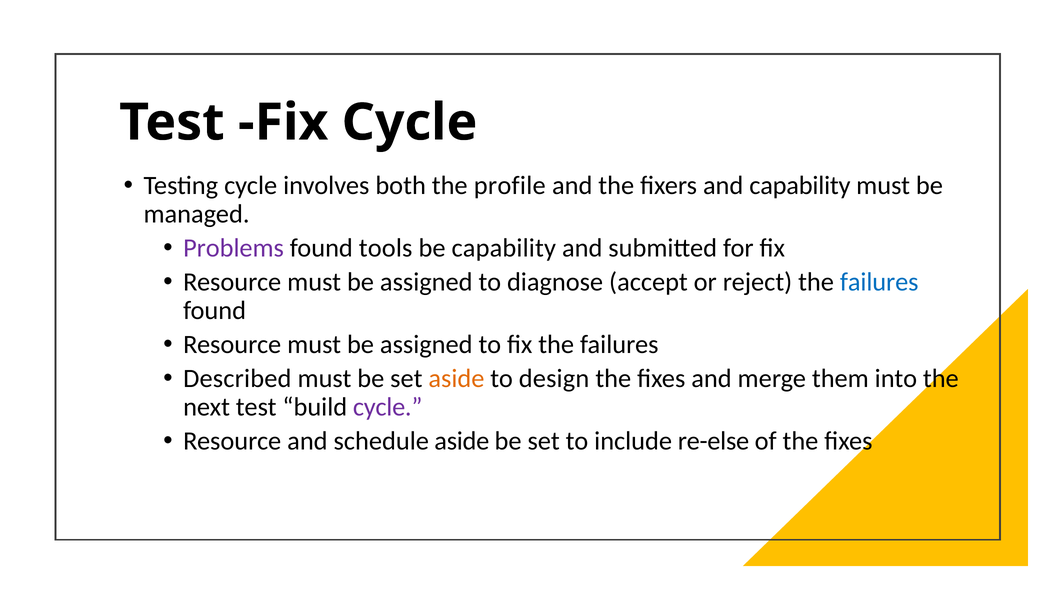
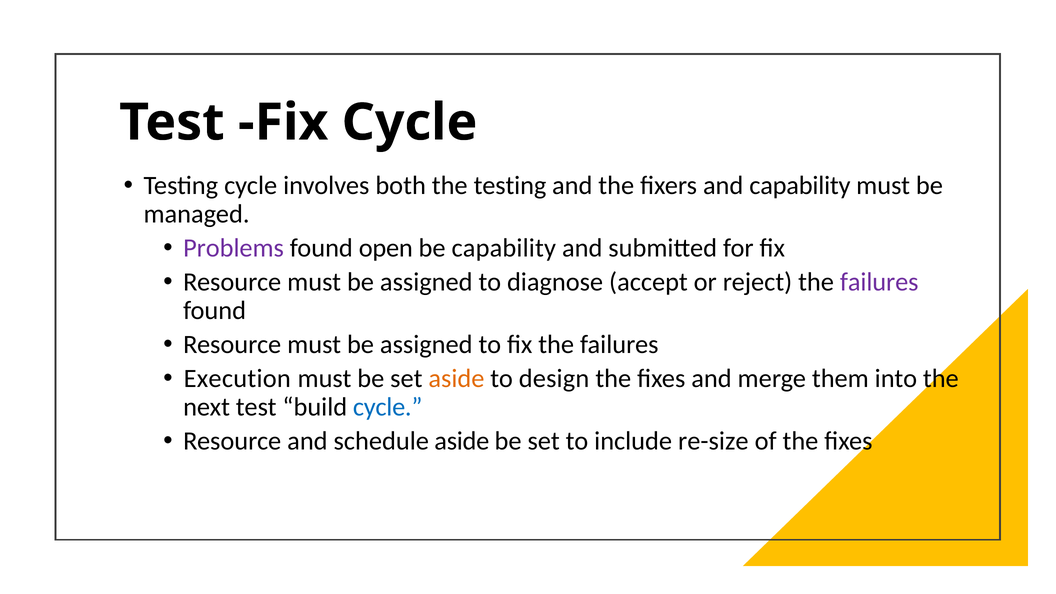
the profile: profile -> testing (510, 186)
tools: tools -> open (386, 248)
failures colour: blue -> purple (879, 282)
Described: Described -> Execution (237, 379)
cycle colour: purple -> blue (388, 407)
re-else: re-else -> re-size (713, 441)
